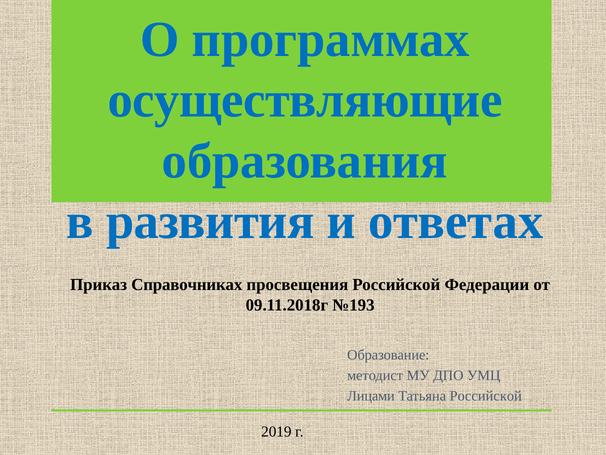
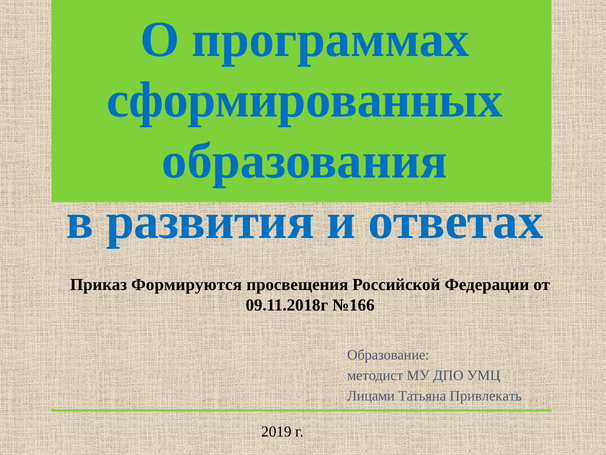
осуществляющие: осуществляющие -> сформированных (305, 100)
Справочниках: Справочниках -> Формируются (187, 284)
№193: №193 -> №166 (353, 305)
Татьяна Российской: Российской -> Привлекать (486, 395)
